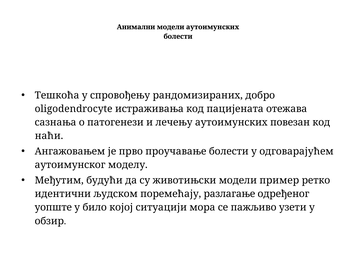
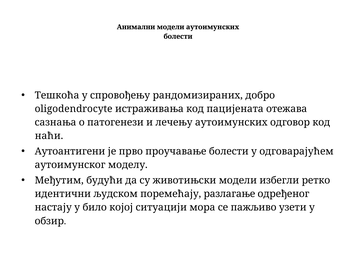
повезан: повезан -> одговор (290, 122)
Ангажовањем: Ангажовањем -> Аутоантигени (70, 151)
пример: пример -> избегли (279, 180)
уопште: уопште -> настају (53, 207)
